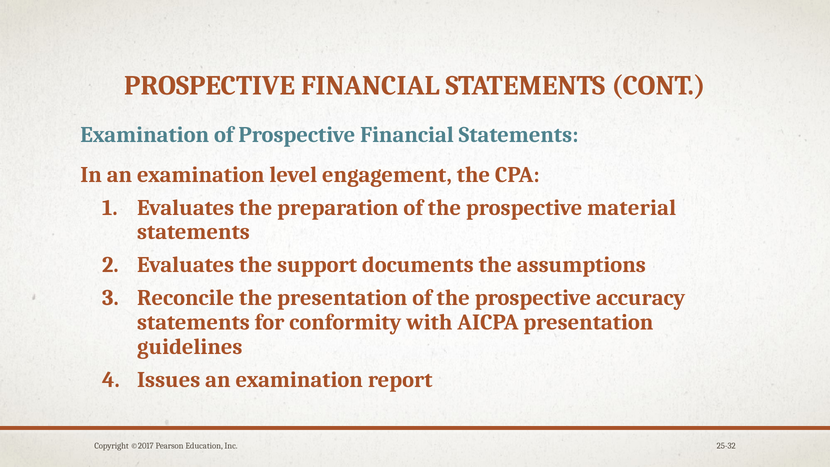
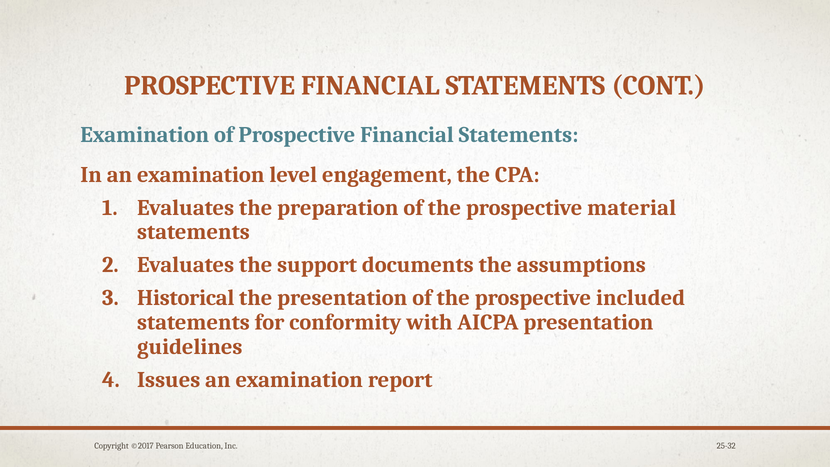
Reconcile: Reconcile -> Historical (186, 298)
accuracy: accuracy -> included (641, 298)
